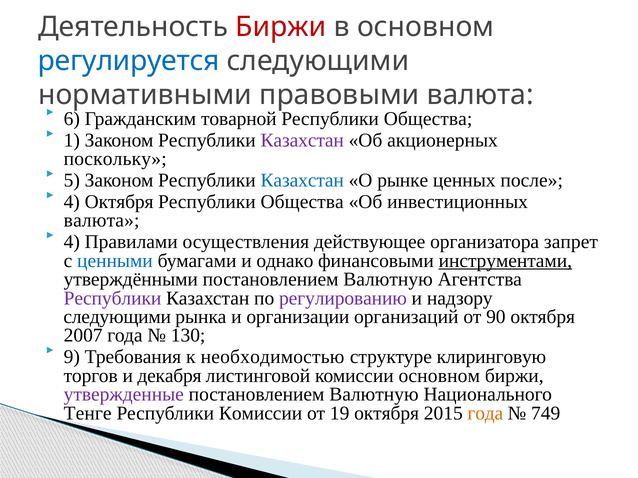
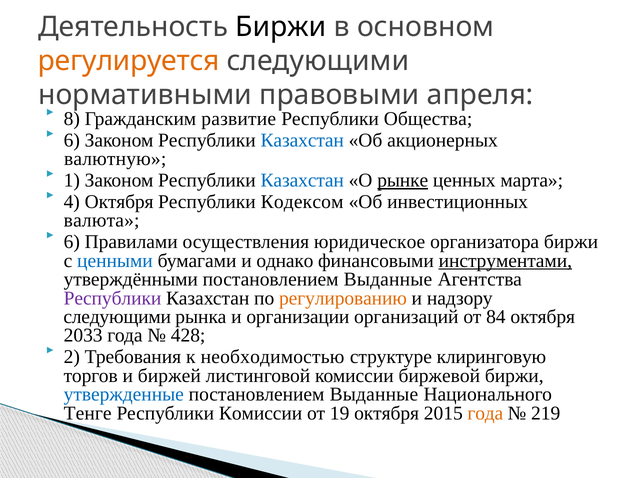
Биржи colour: red -> black (281, 27)
регулируется colour: blue -> orange (129, 61)
правовыми валюта: валюта -> апреля (480, 95)
6: 6 -> 8 (72, 119)
товарной: товарной -> развитие (239, 119)
1: 1 -> 6 (72, 140)
Казахстан colour: purple -> blue (302, 140)
поскольку: поскольку -> валютную (115, 159)
5: 5 -> 1 (72, 181)
рынке underline: none -> present (403, 181)
после: после -> марта (532, 181)
Общества: Общества -> Кодексом (302, 202)
4: 4 -> 6 (72, 242)
действующее: действующее -> юридическое (370, 242)
организатора запрет: запрет -> биржи (571, 242)
утверждёнными постановлением Валютную: Валютную -> Выданные (388, 280)
регулированию colour: purple -> orange (343, 298)
90: 90 -> 84 (496, 317)
2007: 2007 -> 2033 (83, 336)
130: 130 -> 428 (188, 336)
9: 9 -> 2 (72, 357)
декабря: декабря -> биржей (169, 376)
комиссии основном: основном -> биржевой (439, 376)
утвержденные colour: purple -> blue (124, 395)
Валютную: Валютную -> Выданные (374, 395)
749: 749 -> 219 (546, 414)
